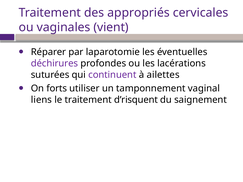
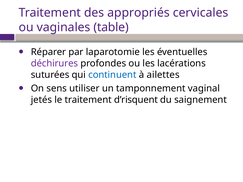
vient: vient -> table (111, 27)
continuent colour: purple -> blue (112, 75)
forts: forts -> sens (57, 89)
liens: liens -> jetés (41, 100)
